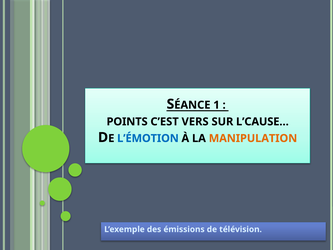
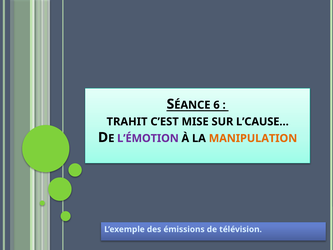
1: 1 -> 6 (217, 105)
POINTS: POINTS -> TRAHIT (127, 122)
VERS: VERS -> MISE (195, 122)
L’ÉMOTION colour: blue -> purple (148, 138)
